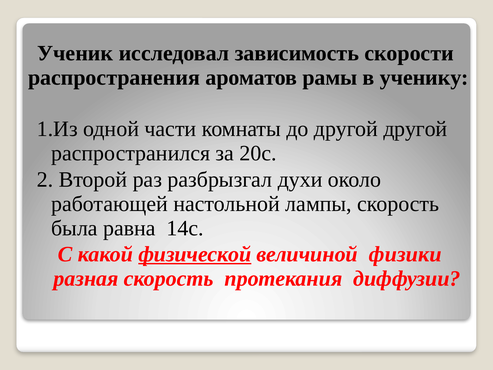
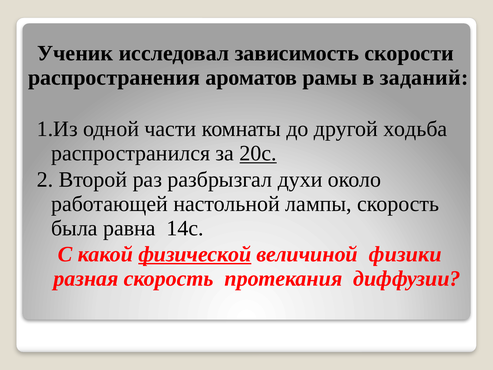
ученику: ученику -> заданий (424, 78)
другой другой: другой -> ходьба (415, 129)
20с underline: none -> present (258, 153)
